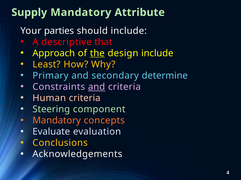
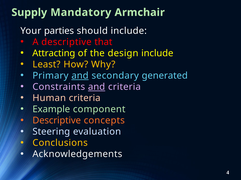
Attribute: Attribute -> Armchair (140, 12)
Approach: Approach -> Attracting (54, 53)
the underline: present -> none (97, 53)
and underline: none -> present (80, 76)
determine: determine -> generated (165, 76)
Steering: Steering -> Example (51, 110)
Mandatory: Mandatory -> Descriptive (57, 121)
Evaluate: Evaluate -> Steering (51, 132)
